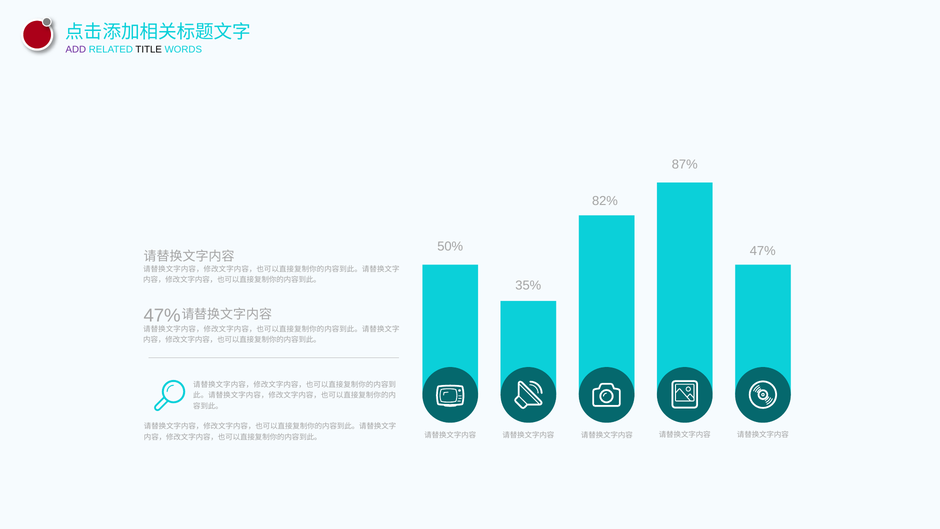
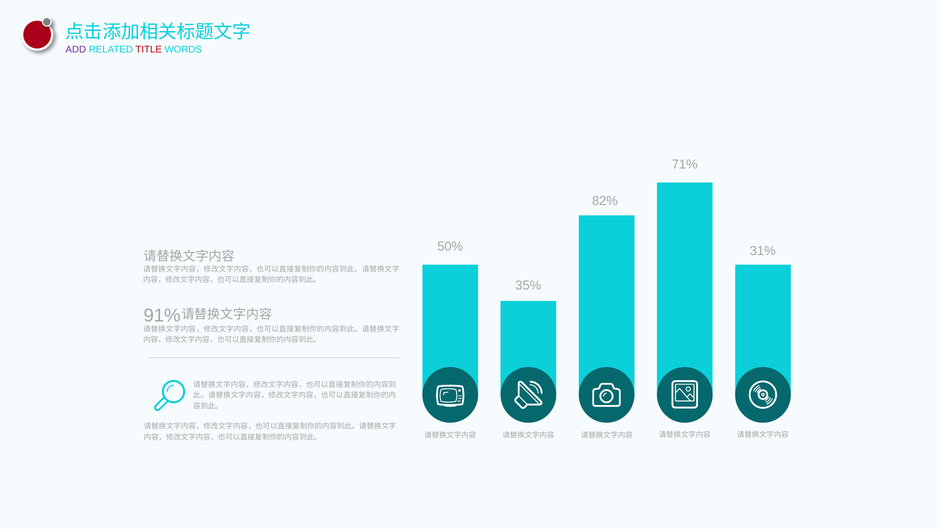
TITLE colour: black -> red (149, 49)
87%: 87% -> 71% (685, 164)
47%: 47% -> 31% (763, 251)
47%: 47% -> 91% (162, 315)
